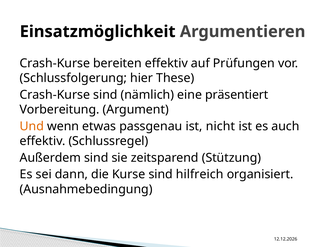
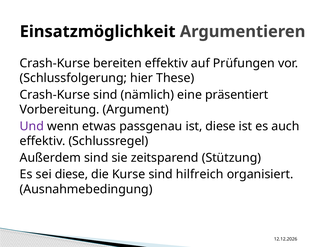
Und colour: orange -> purple (32, 126)
ist nicht: nicht -> diese (221, 126)
sei dann: dann -> diese (71, 174)
